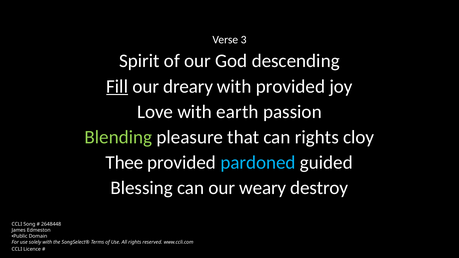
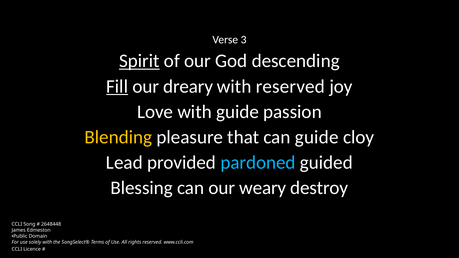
Spirit underline: none -> present (139, 61)
with provided: provided -> reserved (290, 86)
with earth: earth -> guide (237, 112)
Blending colour: light green -> yellow (118, 137)
can rights: rights -> guide (317, 137)
Thee: Thee -> Lead (124, 163)
